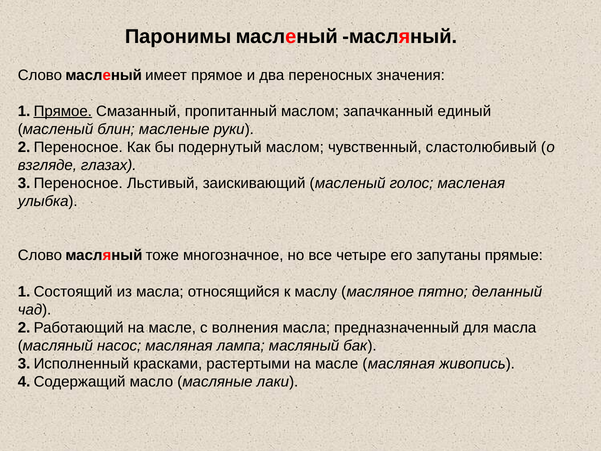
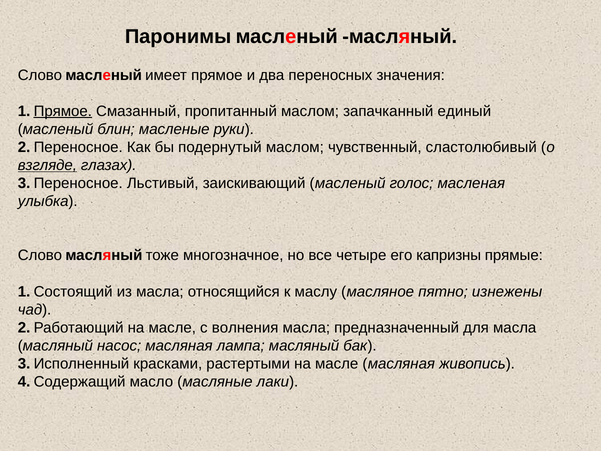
взгляде underline: none -> present (47, 165)
запутаны: запутаны -> капризны (449, 255)
деланный: деланный -> изнежены (507, 291)
